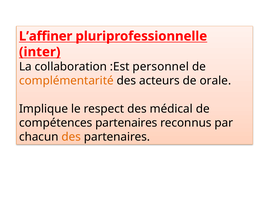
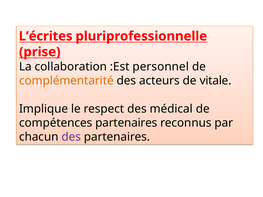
L’affiner: L’affiner -> L’écrites (46, 36)
inter: inter -> prise (40, 52)
orale: orale -> vitale (216, 81)
des colour: orange -> purple (71, 137)
